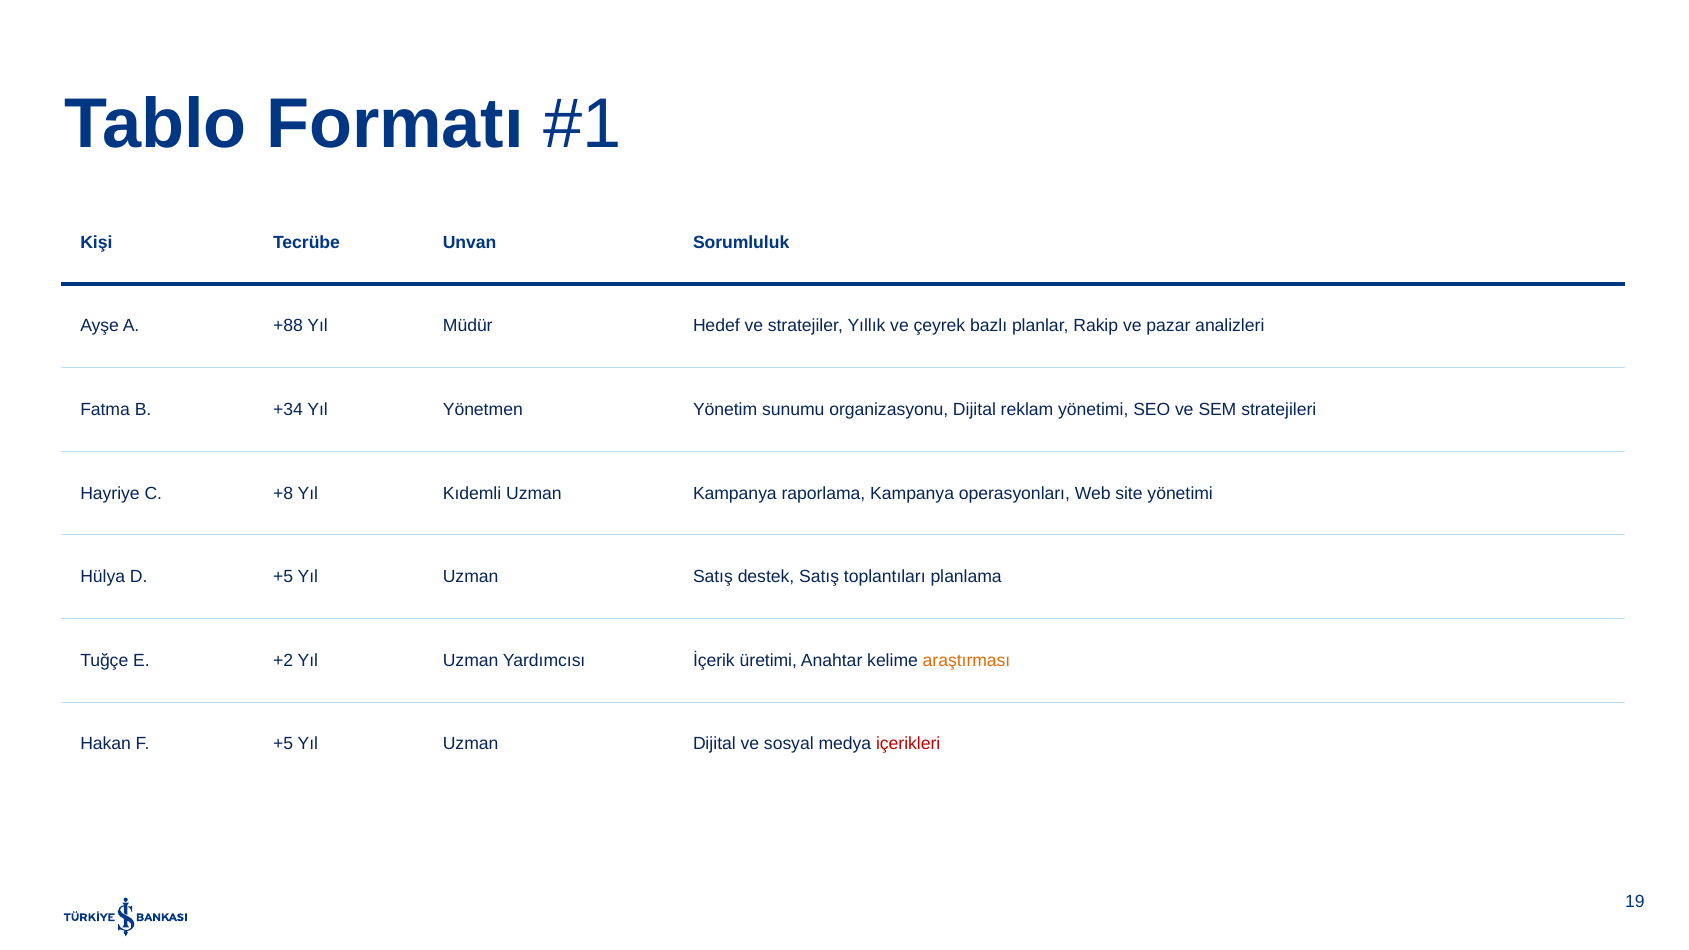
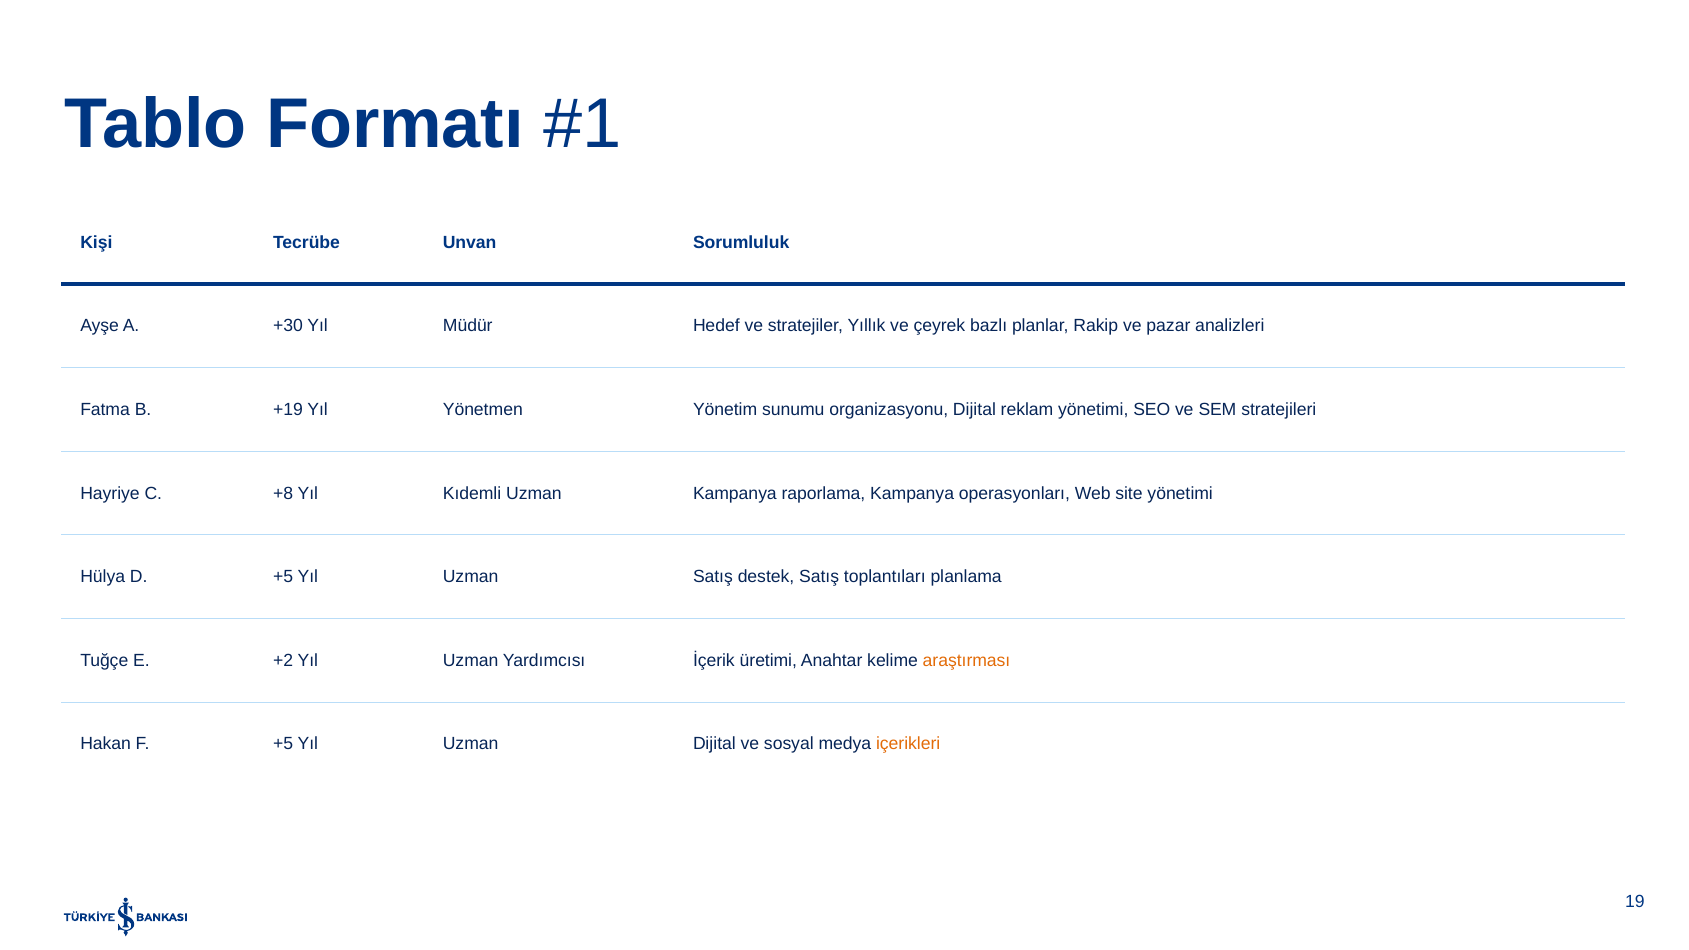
+88: +88 -> +30 (288, 326)
+34: +34 -> +19 (288, 410)
içerikleri colour: red -> orange (908, 744)
